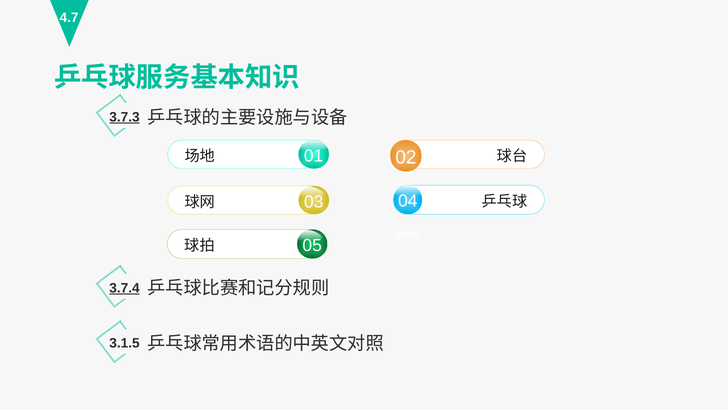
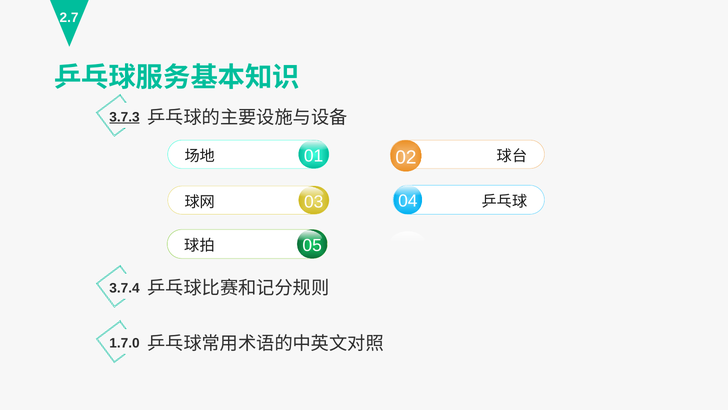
4.7: 4.7 -> 2.7 (69, 18)
3.7.4 underline: present -> none (125, 288)
3.1.5: 3.1.5 -> 1.7.0 (124, 343)
